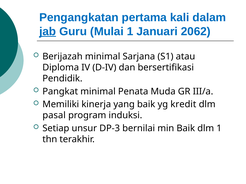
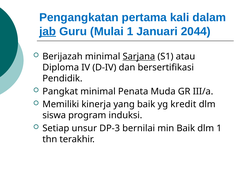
2062: 2062 -> 2044 (196, 31)
Sarjana underline: none -> present (139, 57)
pasal: pasal -> siswa (54, 116)
